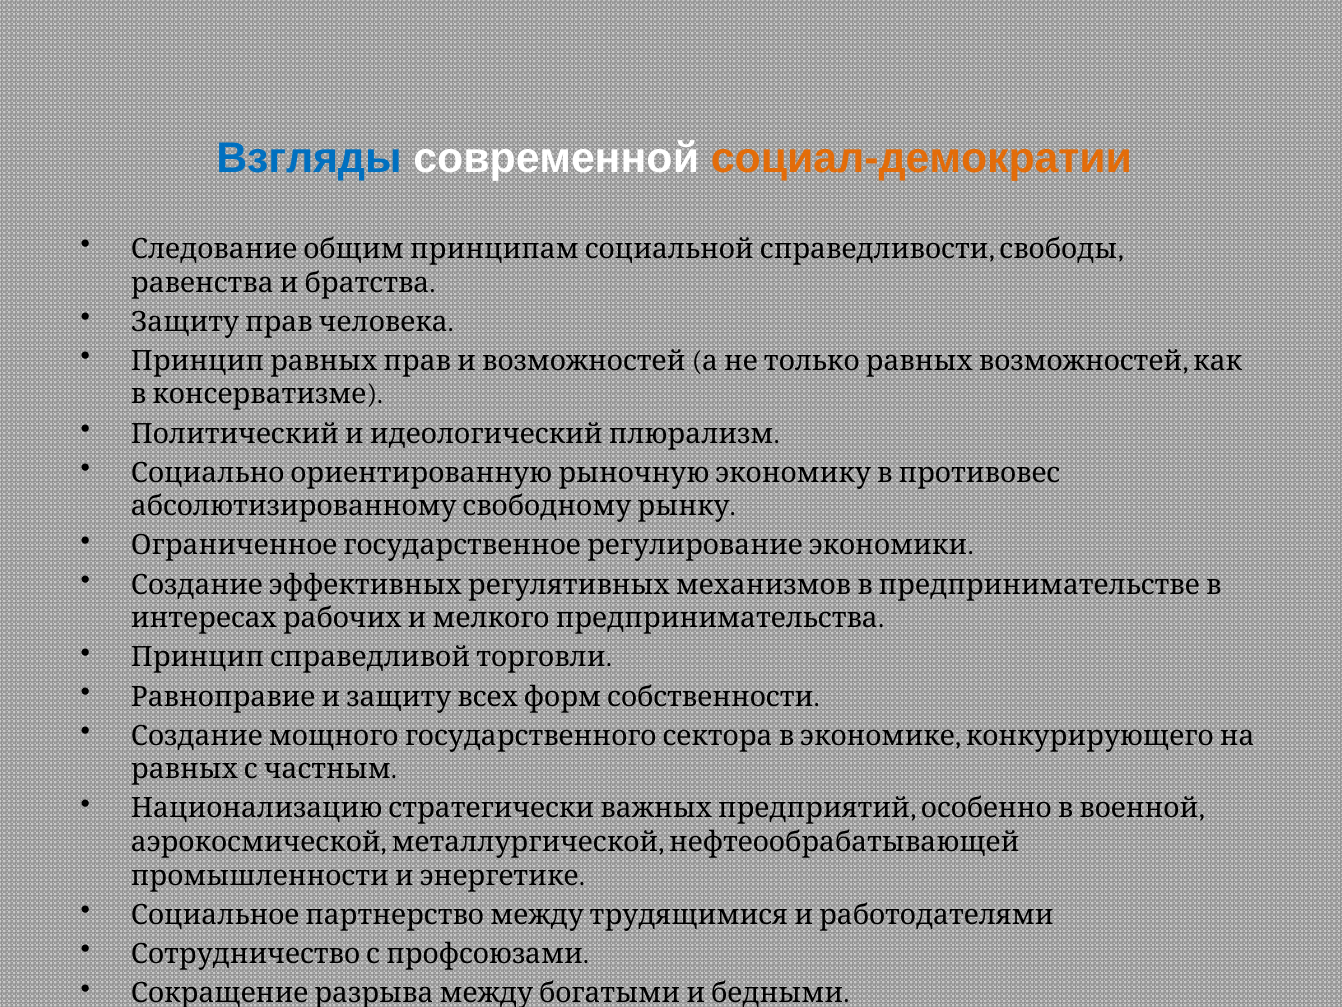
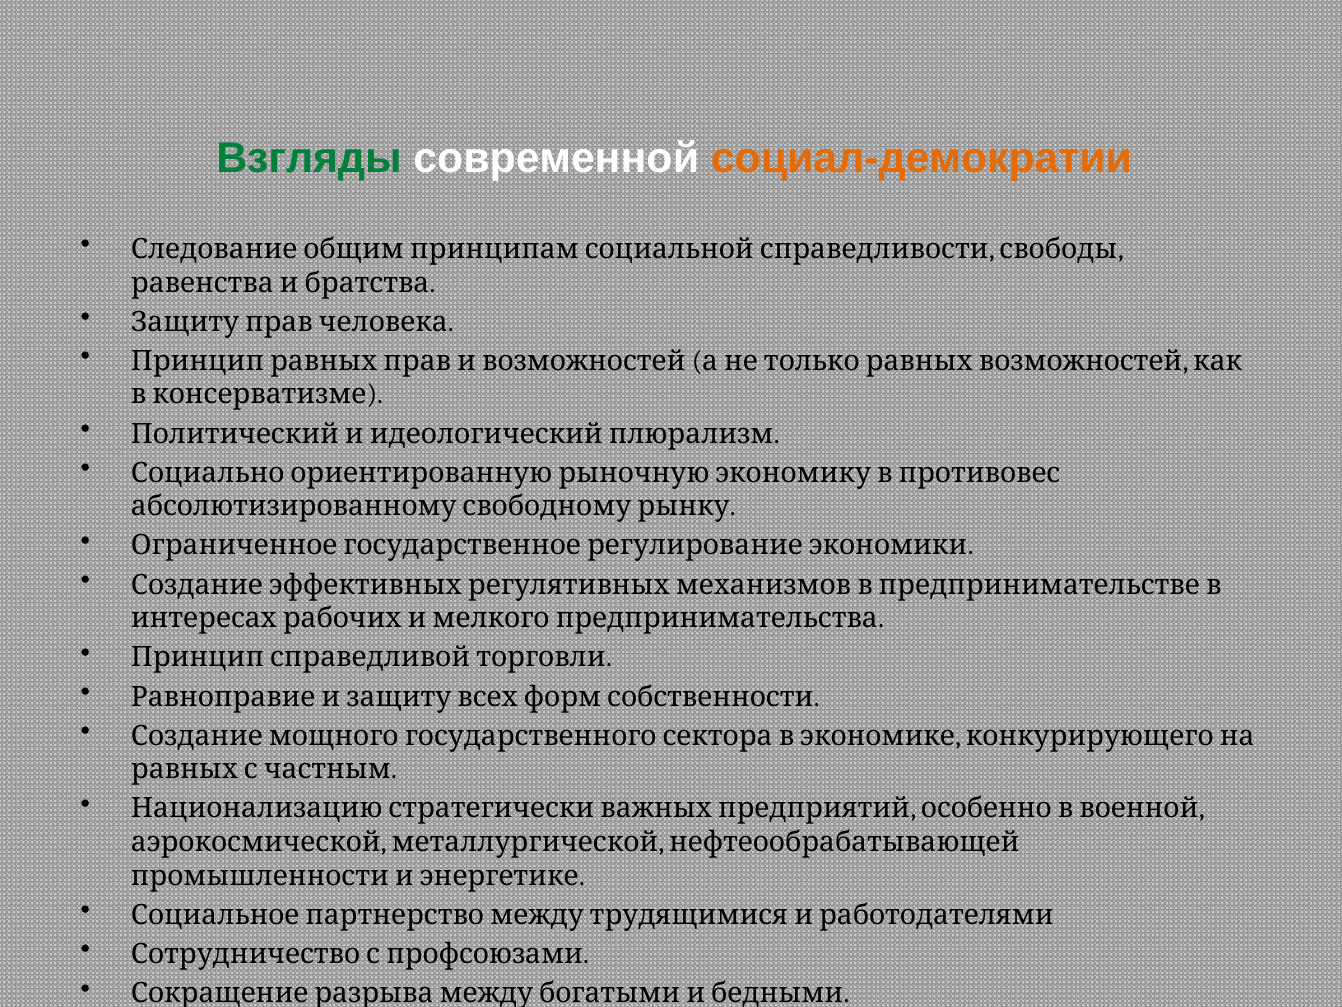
Взгляды colour: blue -> green (309, 158)
